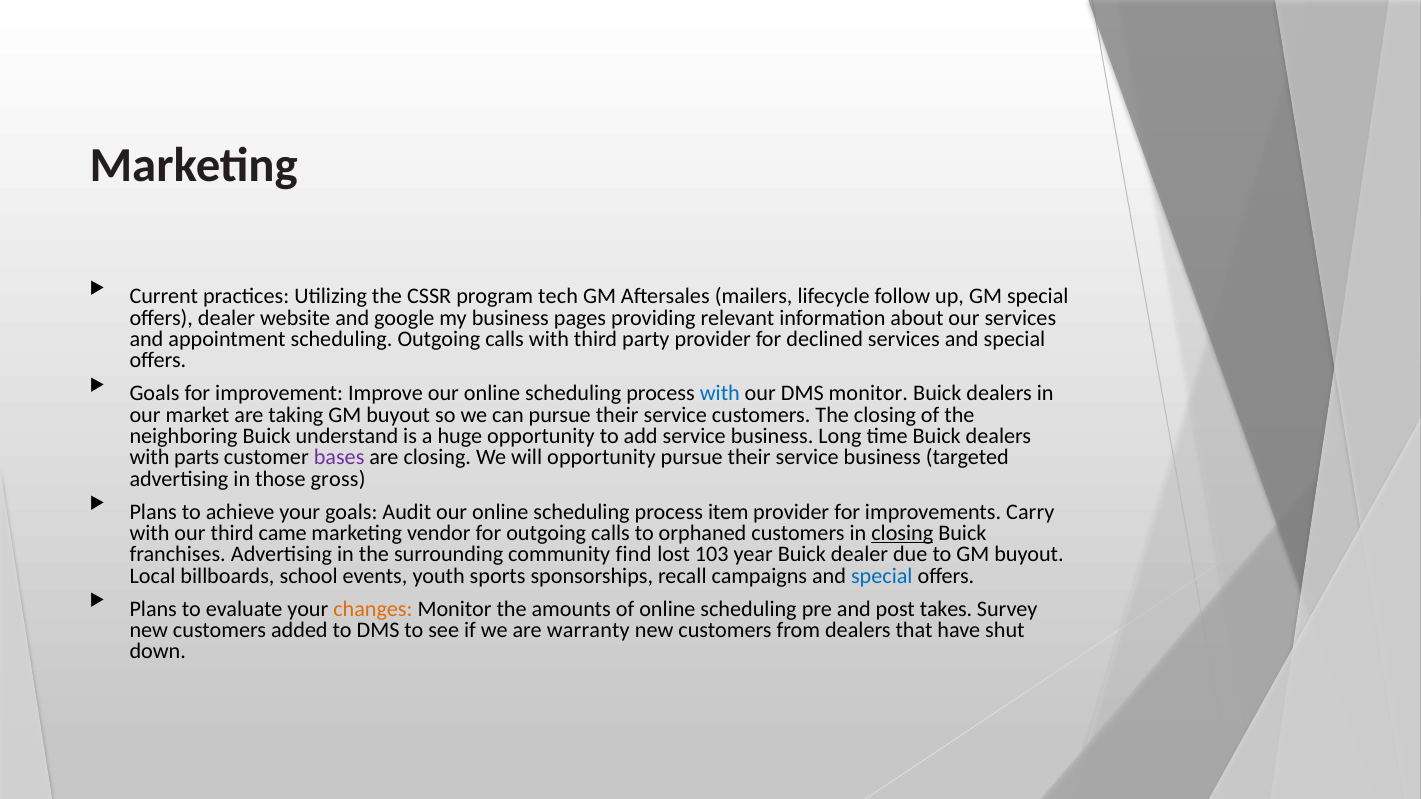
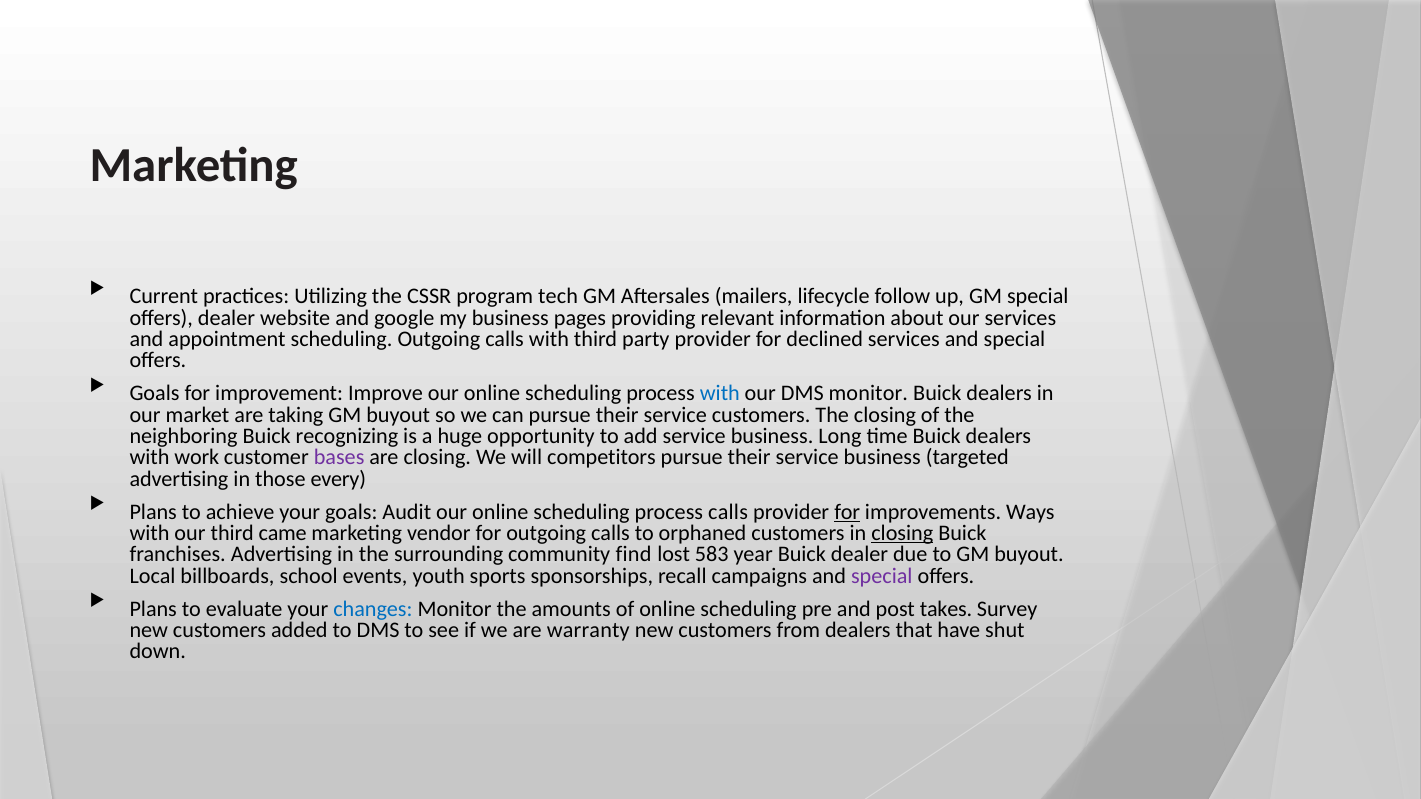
understand: understand -> recognizing (347, 436)
parts: parts -> work (197, 458)
will opportunity: opportunity -> competitors (602, 458)
gross: gross -> every (338, 479)
process item: item -> calls (728, 512)
for underline: none -> present (847, 512)
Carry: Carry -> Ways (1030, 512)
103: 103 -> 583 (712, 555)
special colour: blue -> purple (882, 576)
changes colour: orange -> blue (373, 609)
